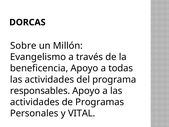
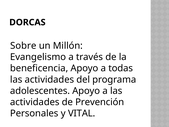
responsables: responsables -> adolescentes (40, 91)
Programas: Programas -> Prevención (100, 102)
